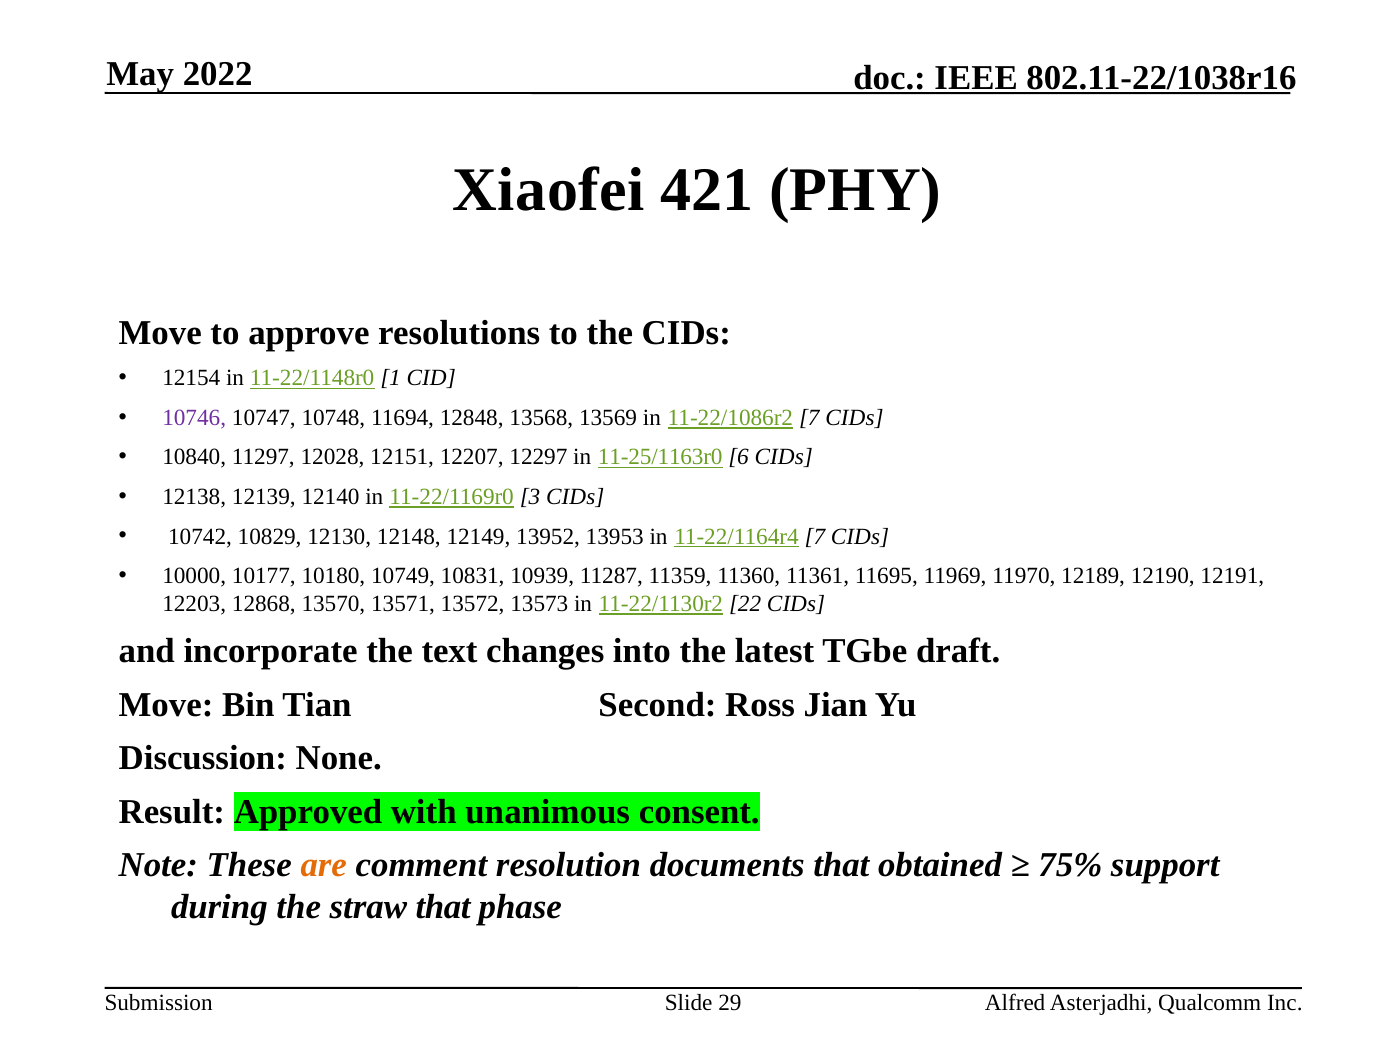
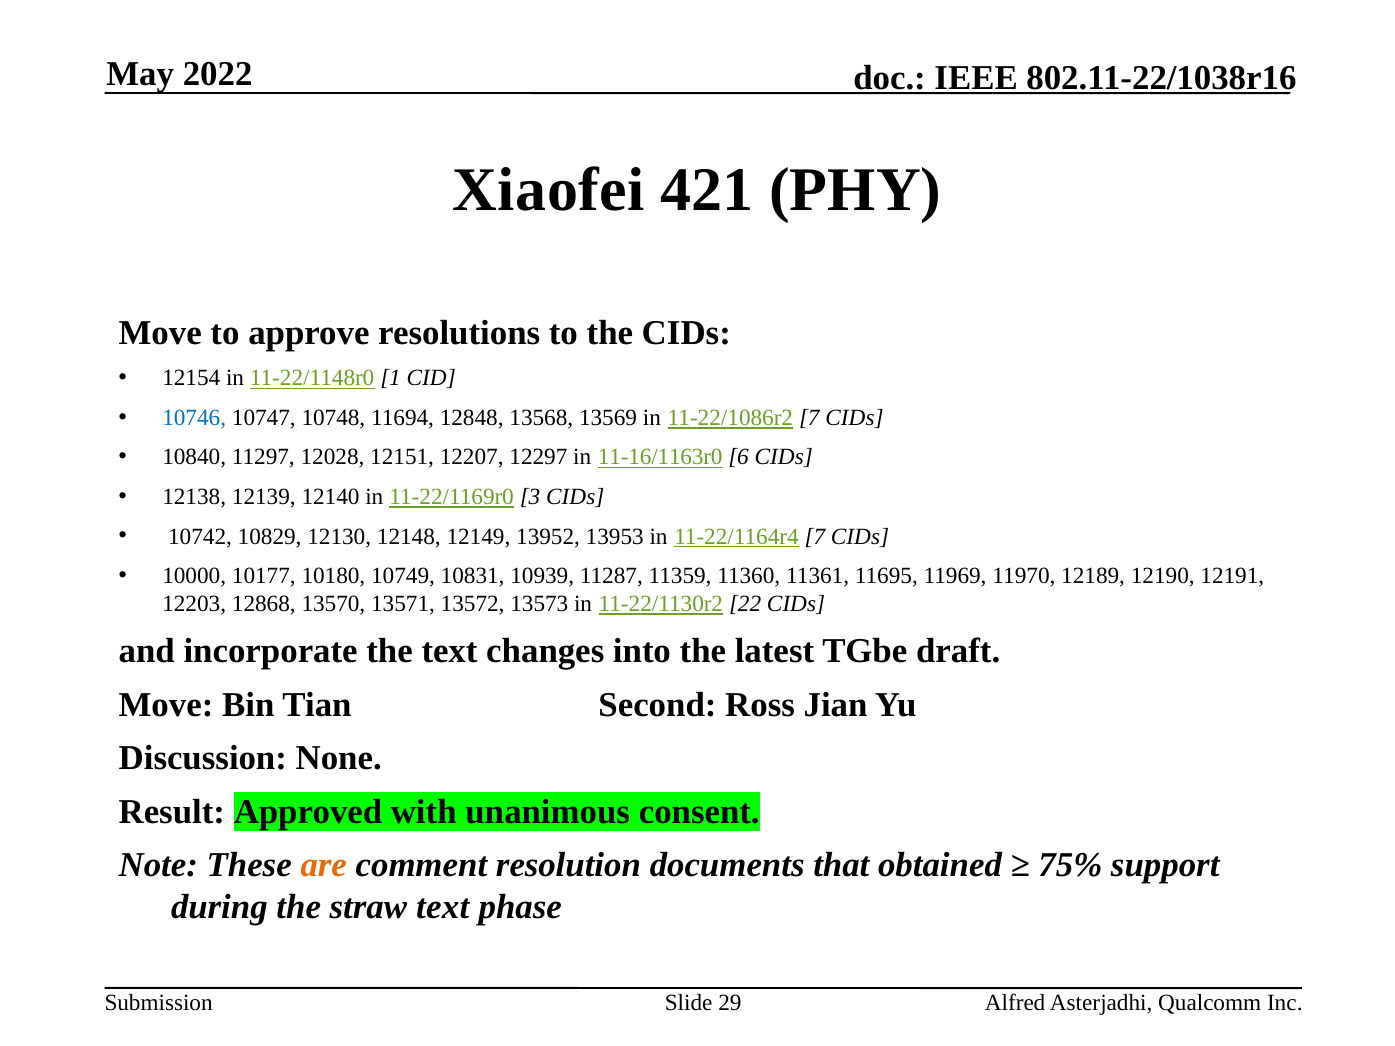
10746 colour: purple -> blue (194, 418)
11-25/1163r0: 11-25/1163r0 -> 11-16/1163r0 (660, 457)
straw that: that -> text (443, 907)
